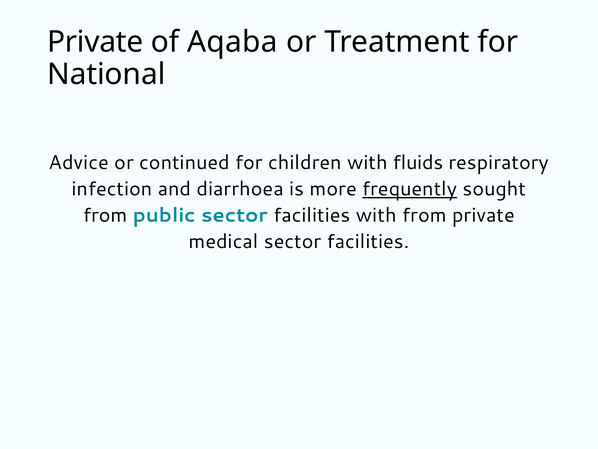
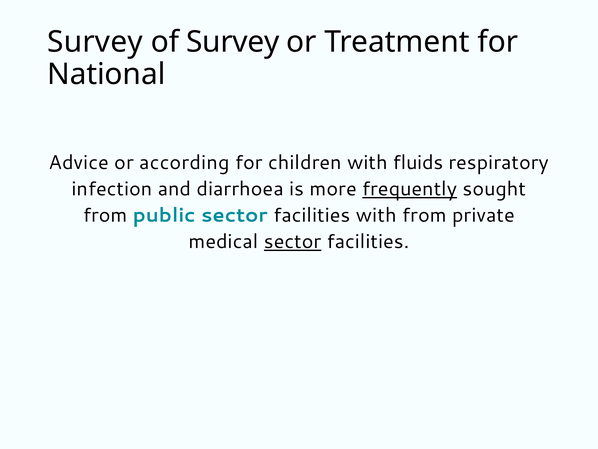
Private: Private -> Survey (95, 42)
of Aqaba: Aqaba -> Survey (233, 42)
continued: continued -> according (184, 163)
sector underline: none -> present (293, 241)
